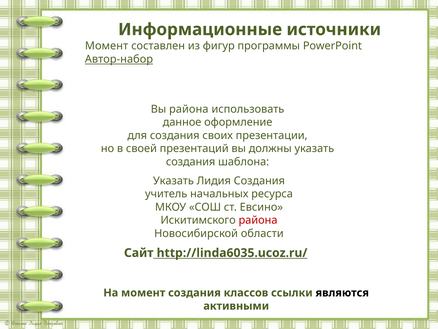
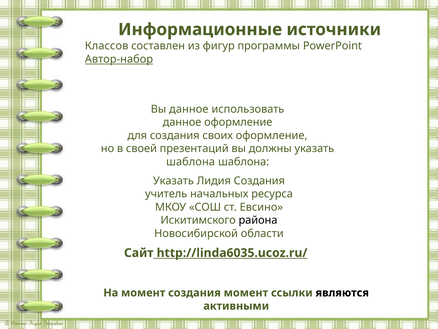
Момент: Момент -> Классов (107, 46)
Вы района: района -> данное (189, 109)
своих презентации: презентации -> оформление (272, 135)
создания: создания -> шаблона (191, 162)
района colour: red -> black (258, 220)
создания классов: классов -> момент (246, 292)
